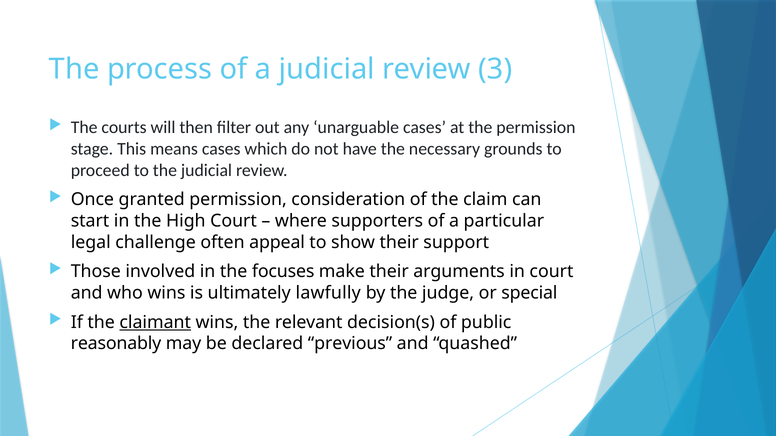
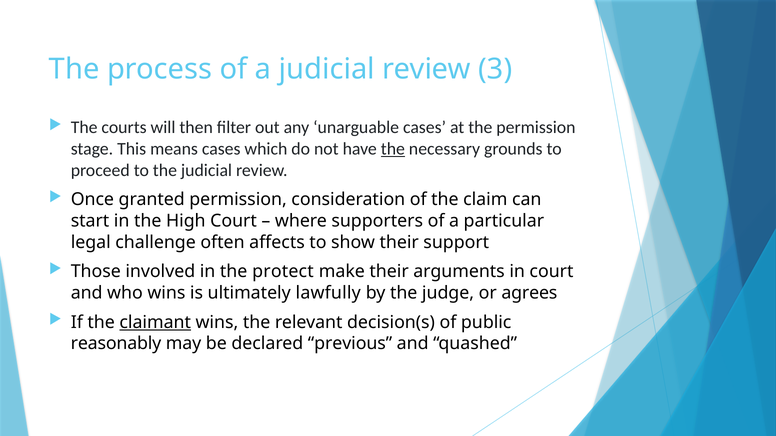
the underline: none -> present (393, 149)
appeal: appeal -> affects (277, 242)
focuses: focuses -> protect (283, 272)
special: special -> agrees (529, 293)
